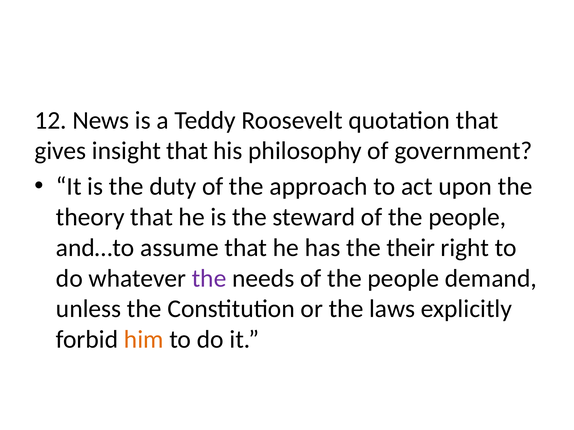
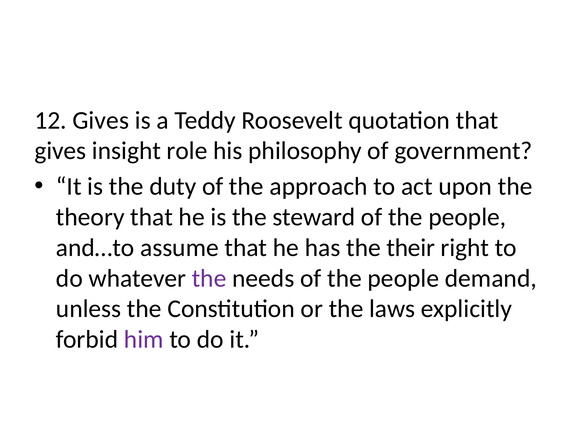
12 News: News -> Gives (101, 120)
insight that: that -> role (187, 151)
him colour: orange -> purple (144, 340)
